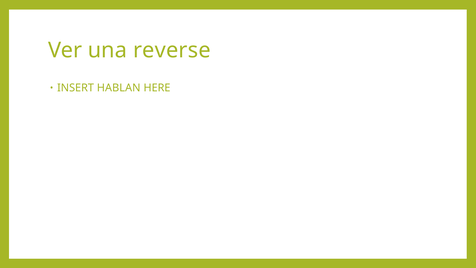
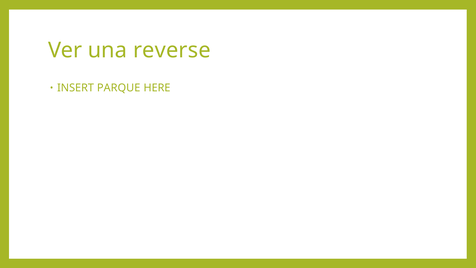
HABLAN: HABLAN -> PARQUE (119, 88)
